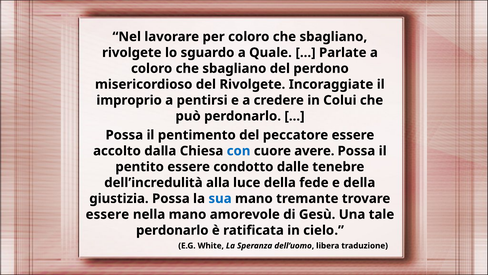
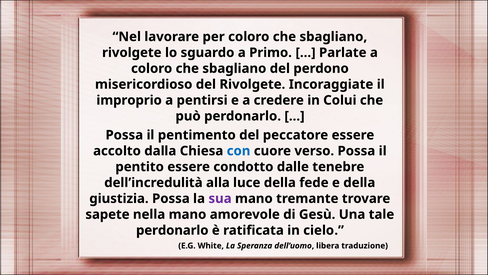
Quale: Quale -> Primo (271, 53)
avere: avere -> verso (314, 151)
sua colour: blue -> purple (220, 198)
essere: essere -> sapete (107, 214)
